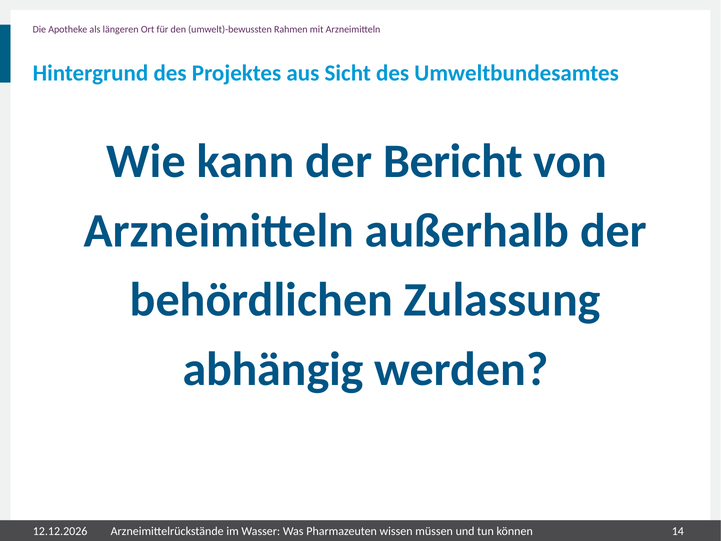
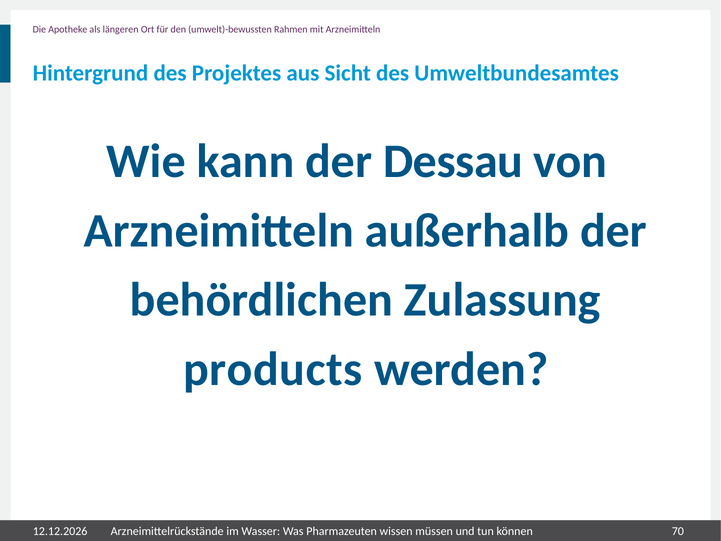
Bericht: Bericht -> Dessau (453, 162)
abhängig: abhängig -> products (273, 369)
14: 14 -> 70 (678, 531)
